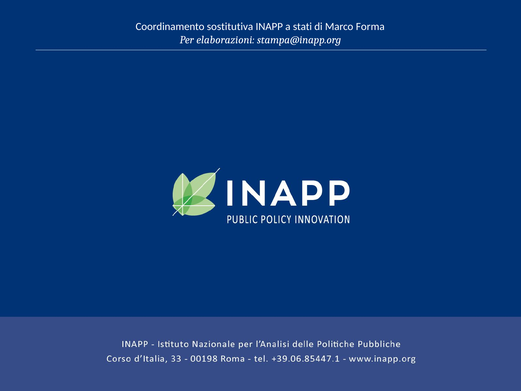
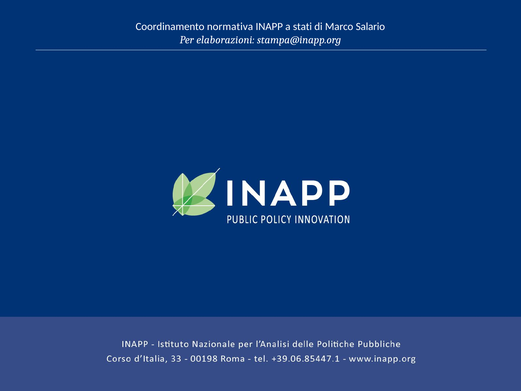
sostitutiva: sostitutiva -> normativa (230, 26)
Forma: Forma -> Salario (370, 26)
